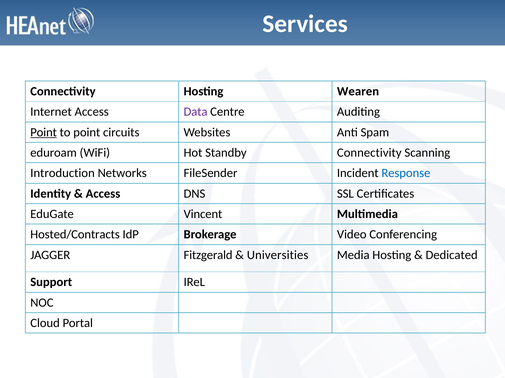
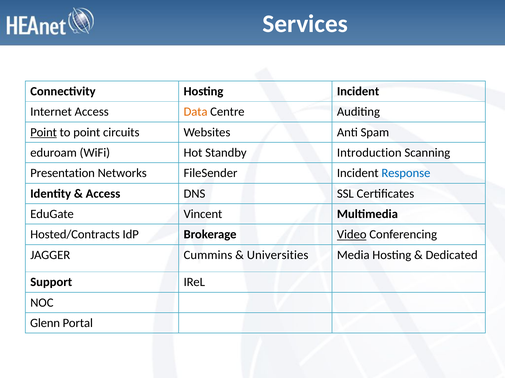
Hosting Wearen: Wearen -> Incident (358, 92)
Data colour: purple -> orange (196, 112)
Standby Connectivity: Connectivity -> Introduction (369, 153)
Introduction: Introduction -> Presentation (63, 173)
Video underline: none -> present (352, 235)
Fitzgerald: Fitzgerald -> Cummins (208, 255)
Cloud: Cloud -> Glenn (45, 324)
